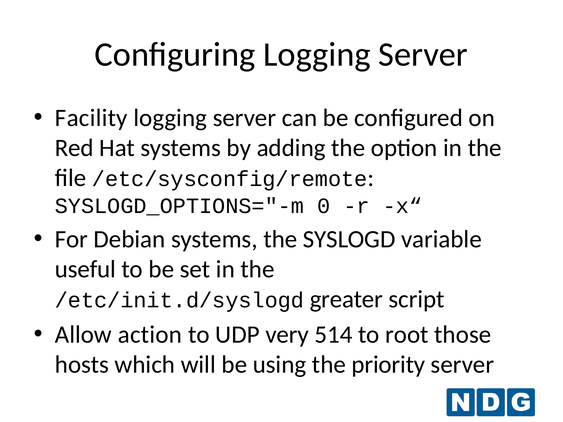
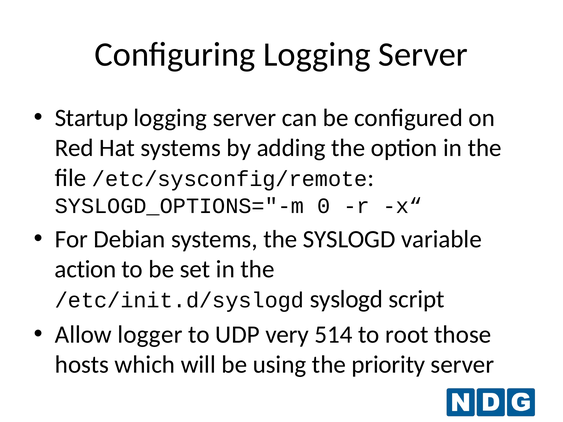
Facility: Facility -> Startup (92, 118)
useful: useful -> action (86, 270)
/etc/init.d/syslogd greater: greater -> syslogd (346, 300)
action: action -> logger (150, 335)
